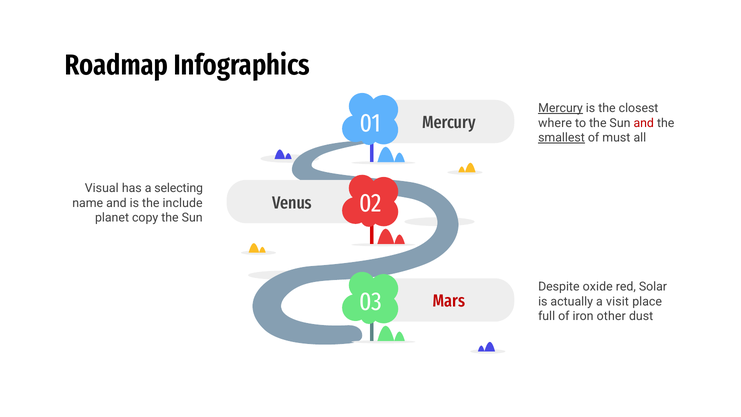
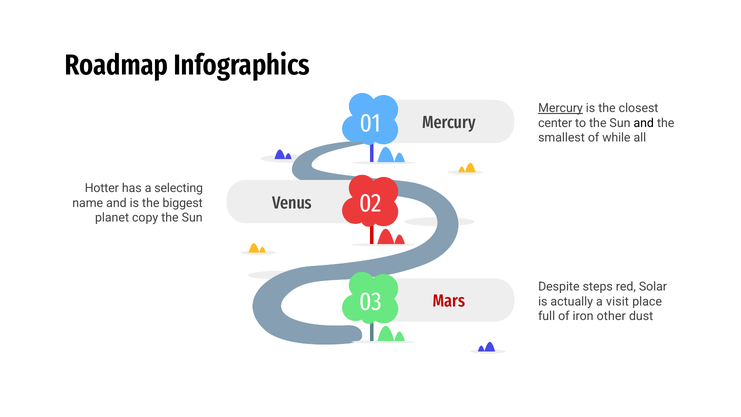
where: where -> center (555, 123)
and colour: red -> black (644, 123)
smallest underline: present -> none (561, 138)
must: must -> while (616, 138)
Visual: Visual -> Hotter (102, 188)
include: include -> biggest (183, 203)
oxide: oxide -> steps (598, 286)
